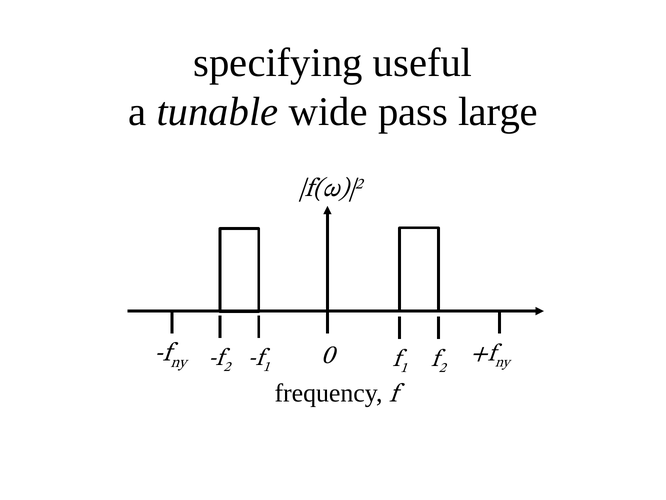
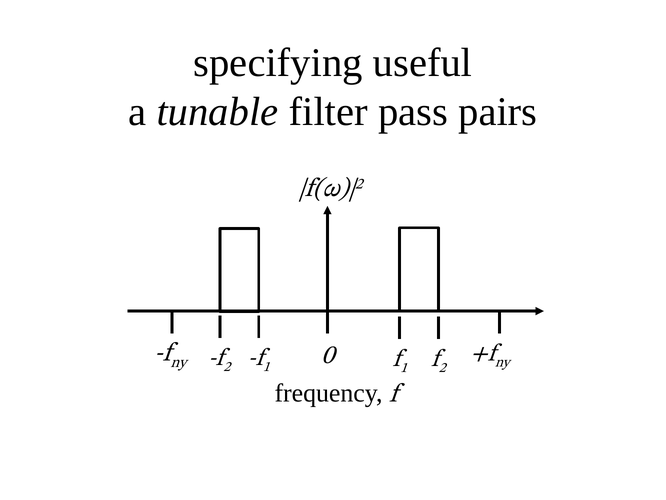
wide: wide -> filter (328, 112)
large: large -> pairs (498, 112)
